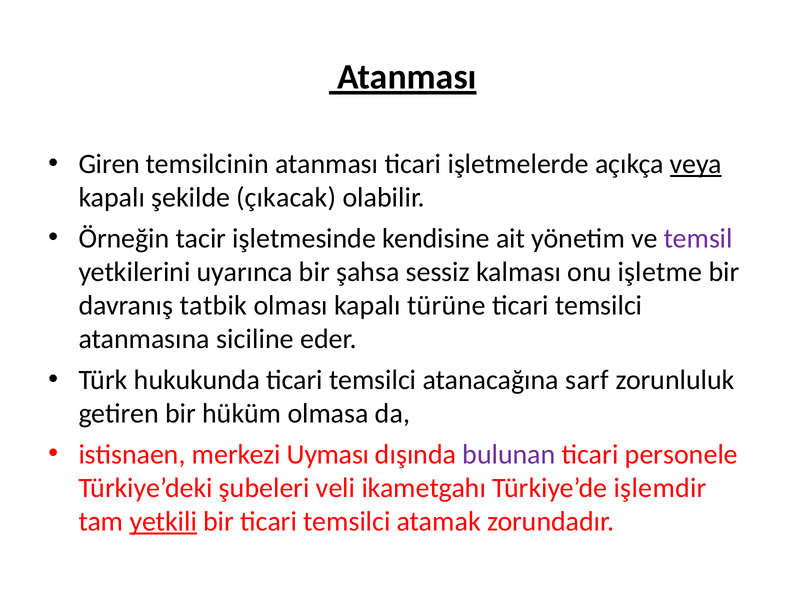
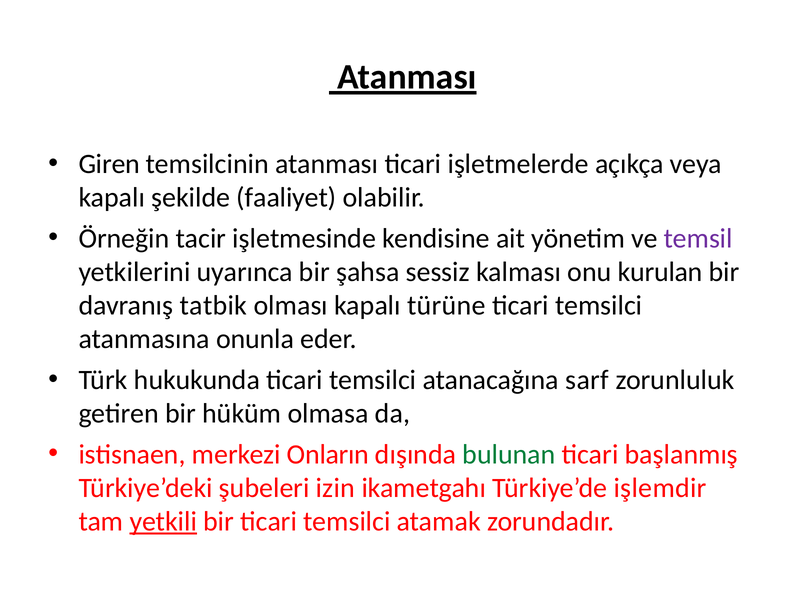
veya underline: present -> none (696, 164)
çıkacak: çıkacak -> faaliyet (286, 197)
işletme: işletme -> kurulan (660, 272)
siciline: siciline -> onunla (255, 339)
Uyması: Uyması -> Onların (328, 454)
bulunan colour: purple -> green (509, 454)
personele: personele -> başlanmış (681, 454)
veli: veli -> izin (335, 488)
